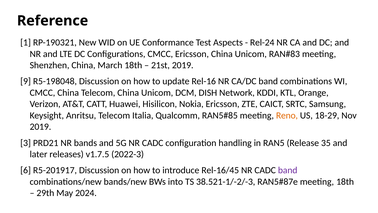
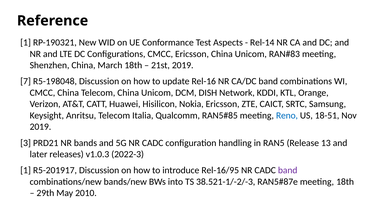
Rel-24: Rel-24 -> Rel-14 (262, 42)
9: 9 -> 7 (26, 81)
Reno colour: orange -> blue (287, 115)
18-29: 18-29 -> 18-51 (327, 115)
35: 35 -> 13 (326, 143)
v1.7.5: v1.7.5 -> v1.0.3 (98, 154)
6: 6 -> 1 (26, 170)
Rel-16/45: Rel-16/45 -> Rel-16/95 (220, 170)
2024: 2024 -> 2010 (86, 193)
